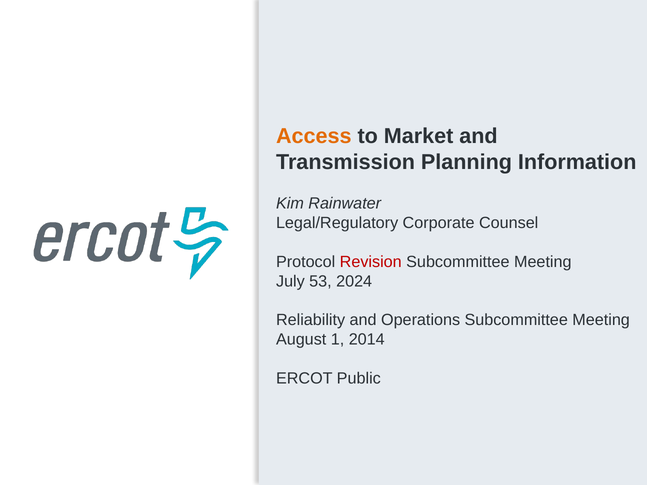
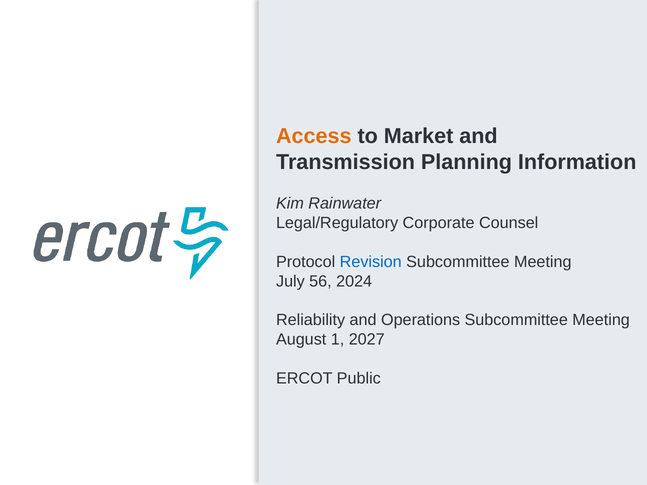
Revision colour: red -> blue (371, 262)
53: 53 -> 56 (320, 281)
2014: 2014 -> 2027 (367, 340)
